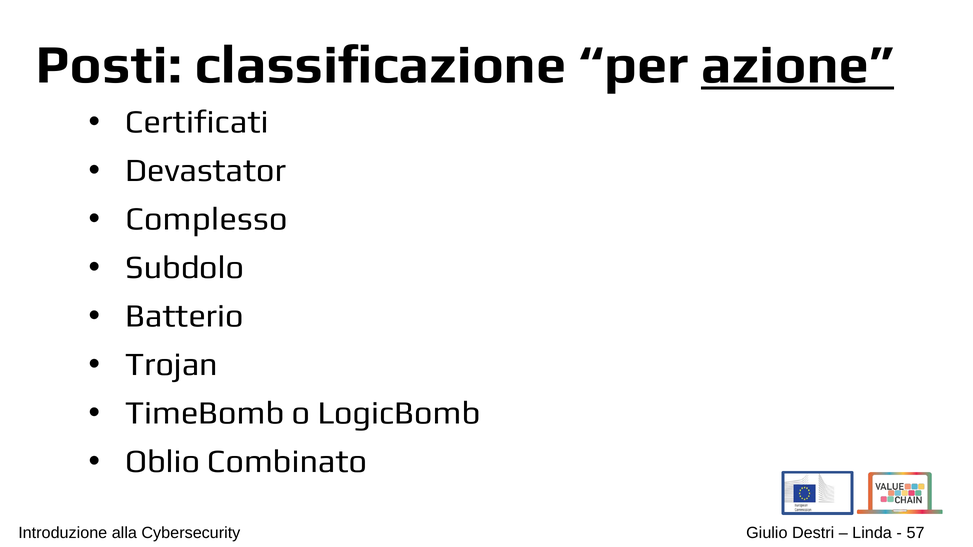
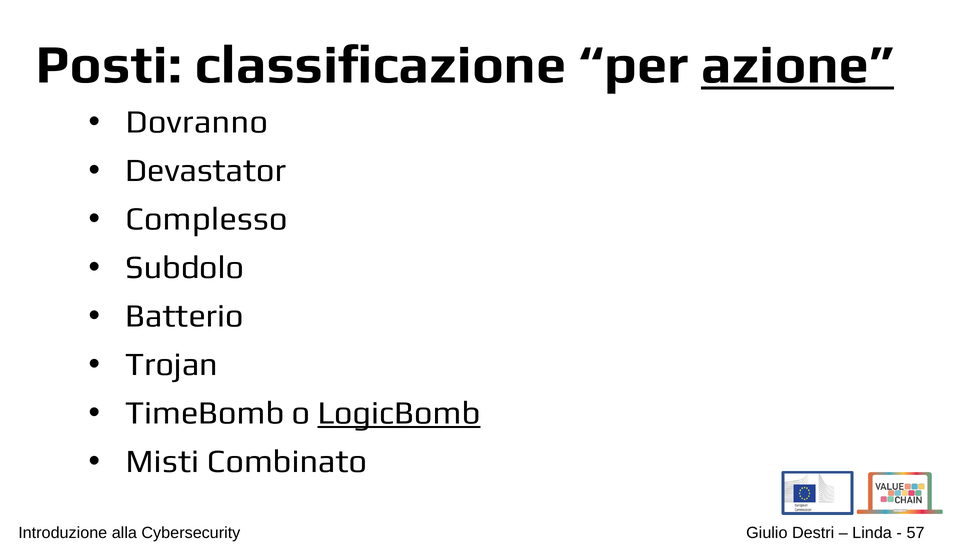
Certificati: Certificati -> Dovranno (197, 122)
LogicBomb underline: none -> present (399, 413)
Oblio: Oblio -> Misti (162, 462)
